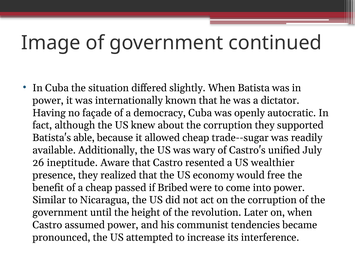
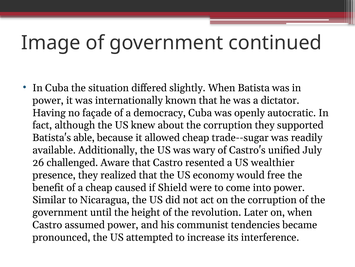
ineptitude: ineptitude -> challenged (72, 162)
passed: passed -> caused (131, 187)
Bribed: Bribed -> Shield (173, 187)
